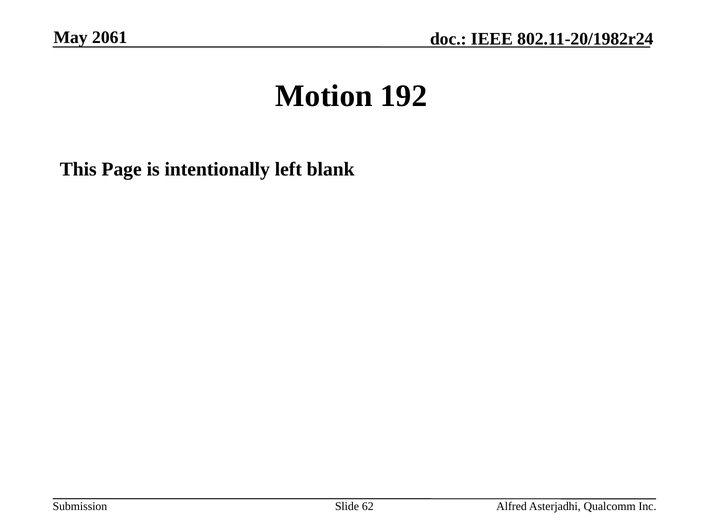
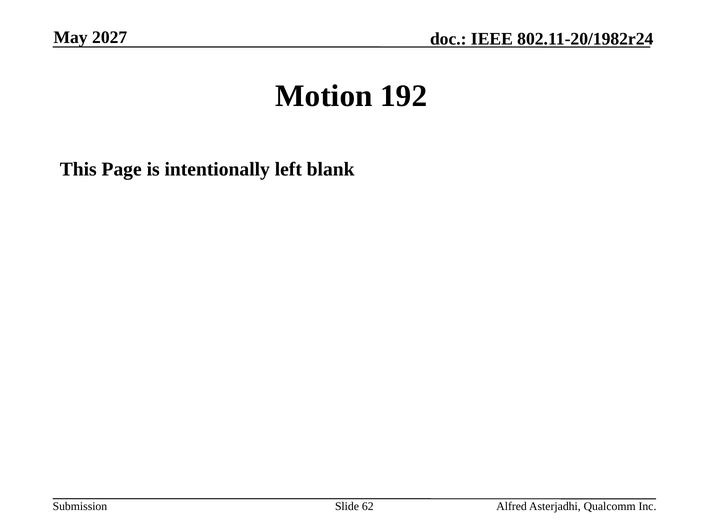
2061: 2061 -> 2027 (110, 37)
